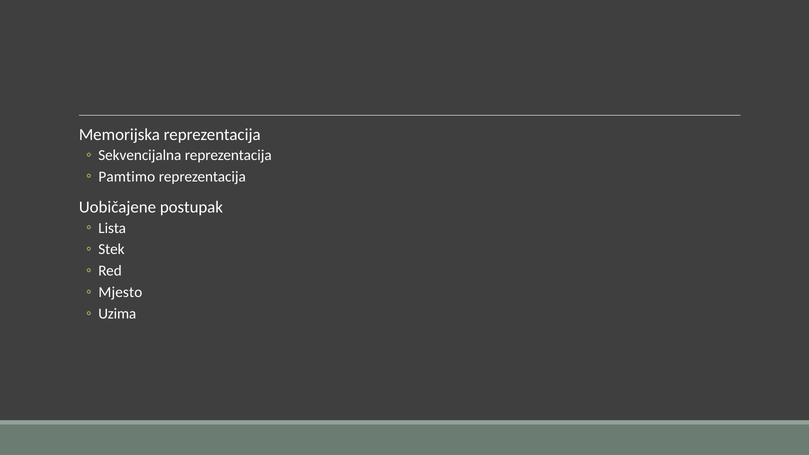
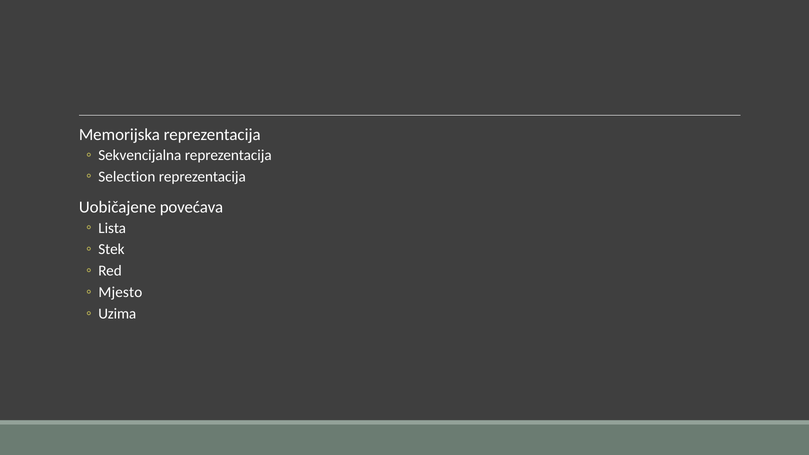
Pamtimo: Pamtimo -> Selection (127, 177)
postupak: postupak -> povećava (191, 207)
